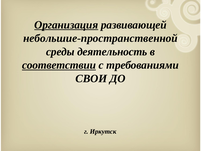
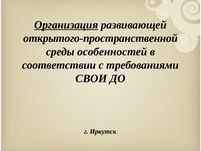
небольшие-пространственной: небольшие-пространственной -> открытого-пространственной (101, 38)
деятельность: деятельность -> особенностей (112, 52)
соответствии underline: present -> none (59, 65)
